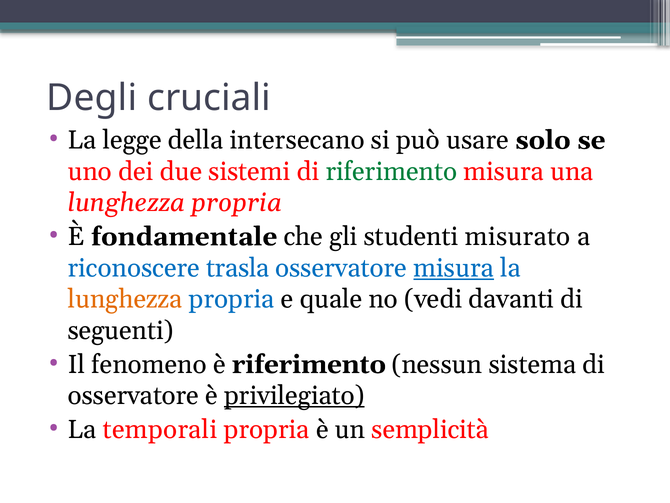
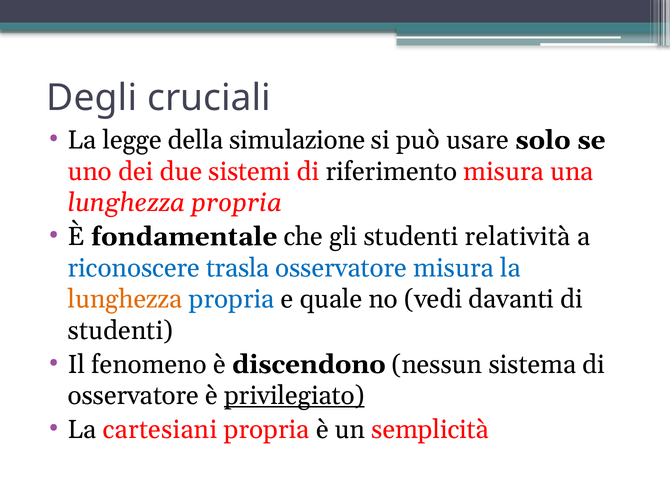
intersecano: intersecano -> simulazione (297, 140)
riferimento colour: green -> black (391, 171)
misurato: misurato -> relatività (518, 236)
misura underline: present -> none (454, 268)
seguenti: seguenti -> studenti (120, 330)
è riferimento: riferimento -> discendono (309, 364)
temporali: temporali -> cartesiani (160, 429)
